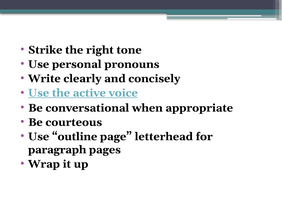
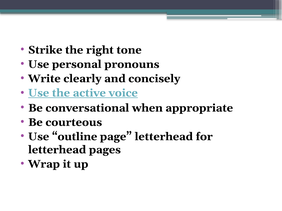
paragraph: paragraph -> letterhead (57, 150)
